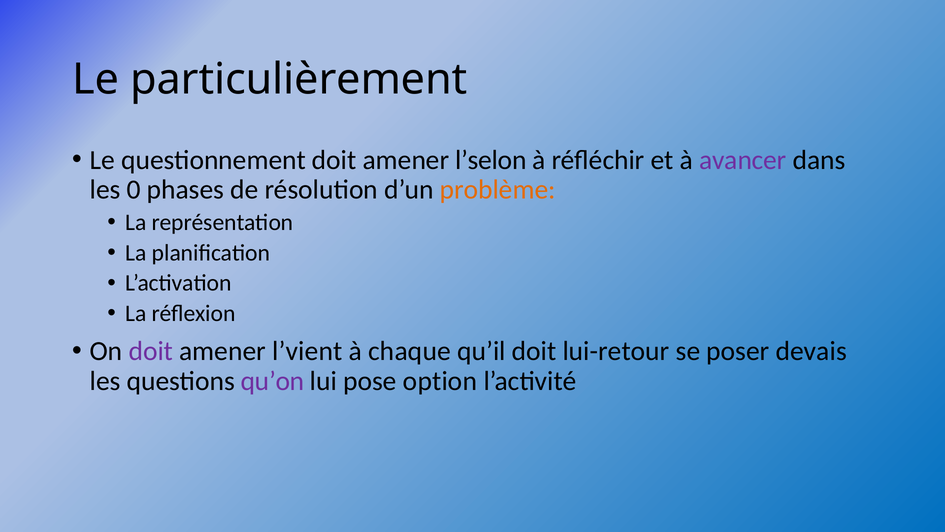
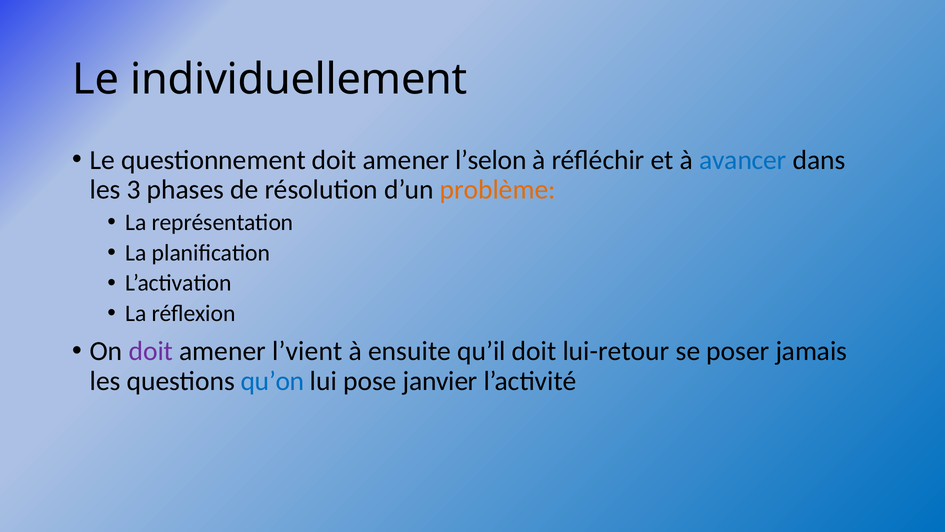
particulièrement: particulièrement -> individuellement (299, 79)
avancer colour: purple -> blue (743, 160)
0: 0 -> 3 (134, 190)
chaque: chaque -> ensuite (410, 351)
devais: devais -> jamais (811, 351)
qu’on colour: purple -> blue (273, 381)
option: option -> janvier (440, 381)
